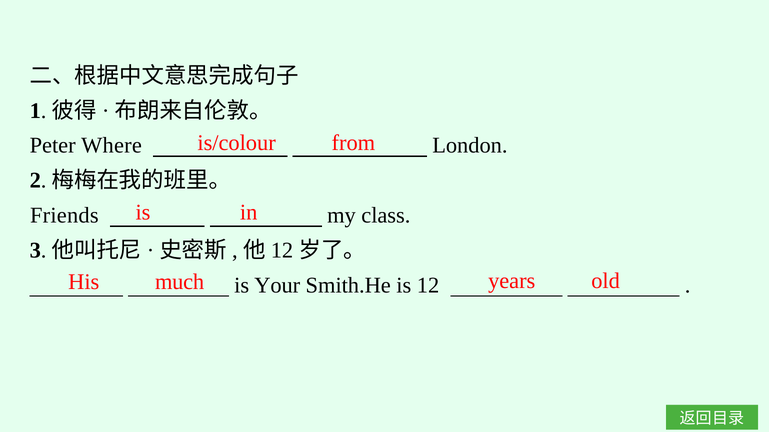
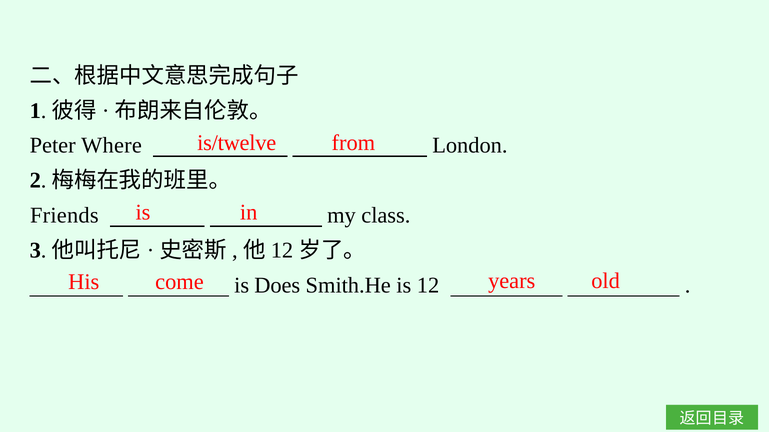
is/colour: is/colour -> is/twelve (237, 143)
much: much -> come (179, 282)
Your: Your -> Does (277, 286)
